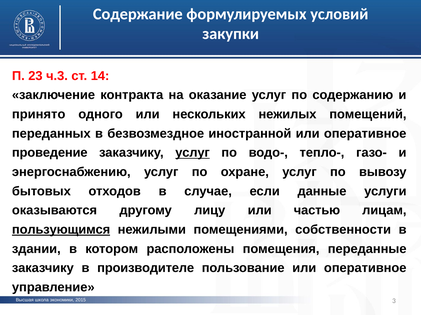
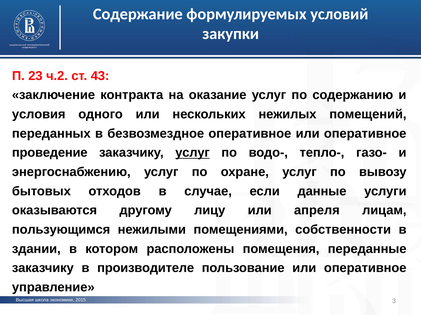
ч.3: ч.3 -> ч.2 (57, 76)
14: 14 -> 43 (100, 76)
принято: принято -> условия (39, 115)
безвозмездное иностранной: иностранной -> оперативное (250, 134)
частью: частью -> апреля (317, 211)
пользующимся underline: present -> none (61, 230)
